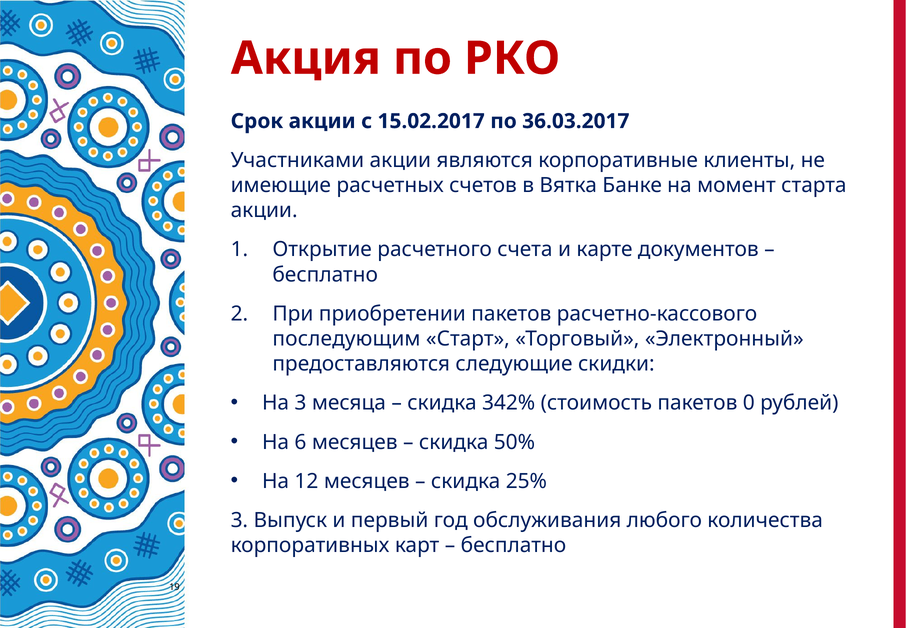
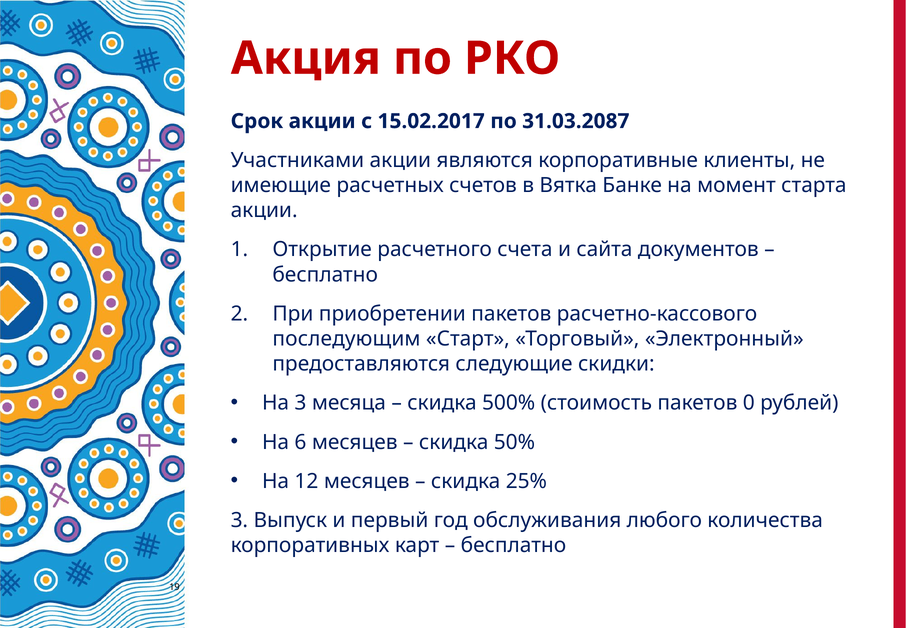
36.03.2017: 36.03.2017 -> 31.03.2087 (576, 121)
карте: карте -> сайта (604, 249)
342%: 342% -> 500% (509, 403)
